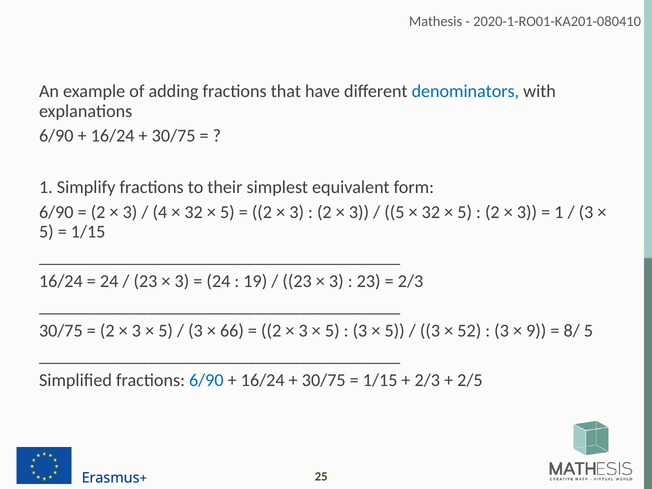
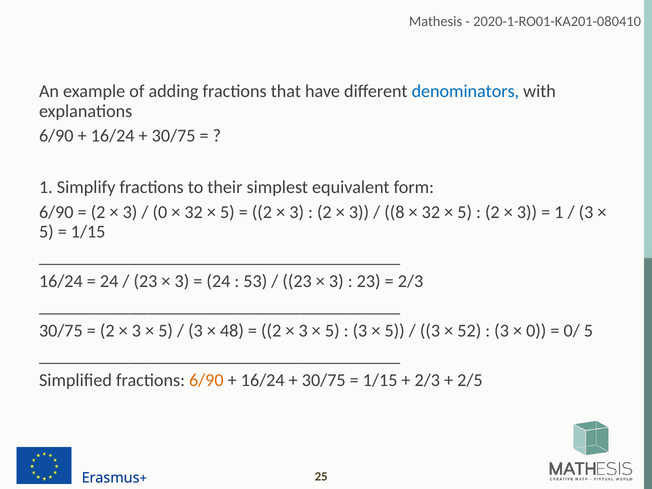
4: 4 -> 0 (160, 212)
5: 5 -> 8 (394, 212)
19: 19 -> 53 (255, 281)
66: 66 -> 48 (232, 331)
9: 9 -> 0 (536, 331)
8/: 8/ -> 0/ (572, 331)
6/90 colour: blue -> orange (206, 380)
